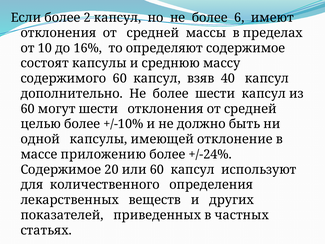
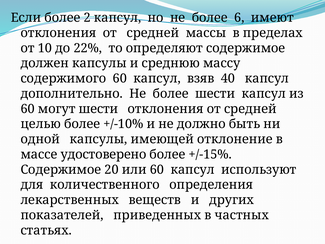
16%: 16% -> 22% (88, 48)
состоят: состоят -> должен (45, 63)
приложению: приложению -> удостоверено (103, 154)
+/-24%: +/-24% -> +/-15% (210, 154)
